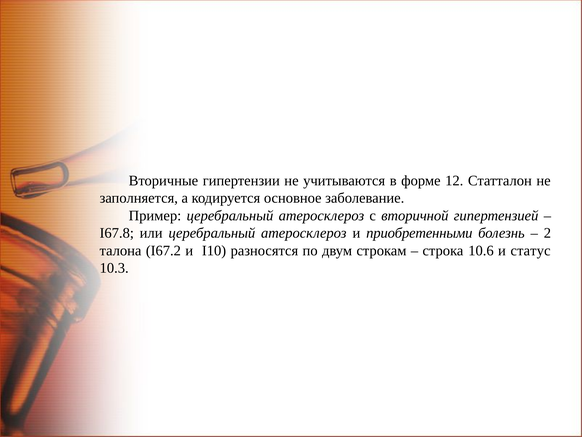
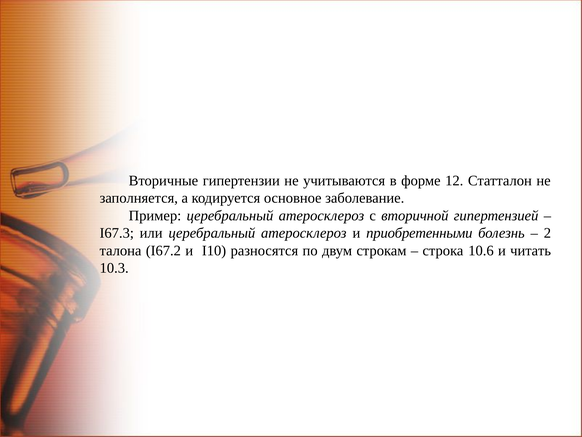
I67.8: I67.8 -> I67.3 (117, 233)
статус: статус -> читать (531, 250)
